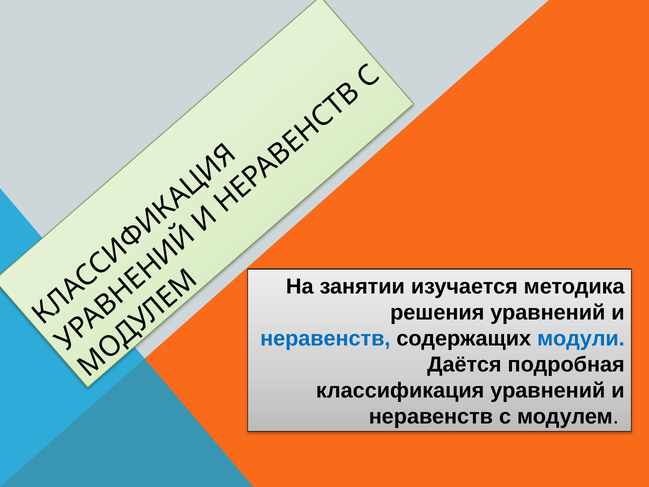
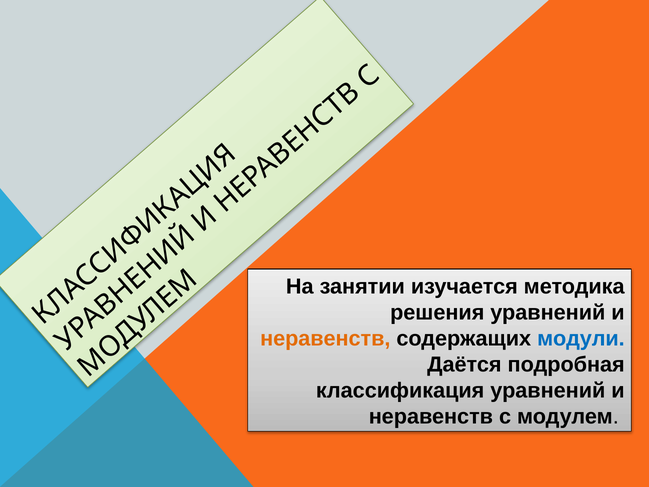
неравенств colour: blue -> orange (325, 339)
